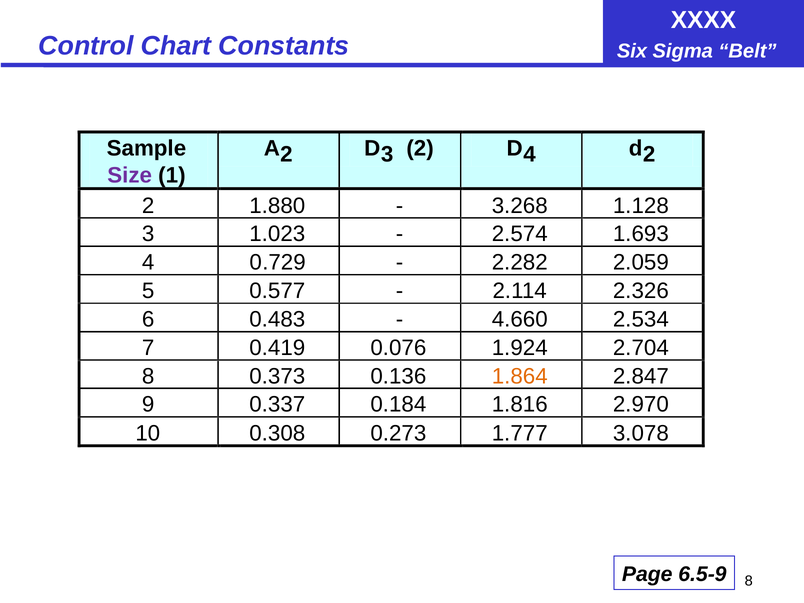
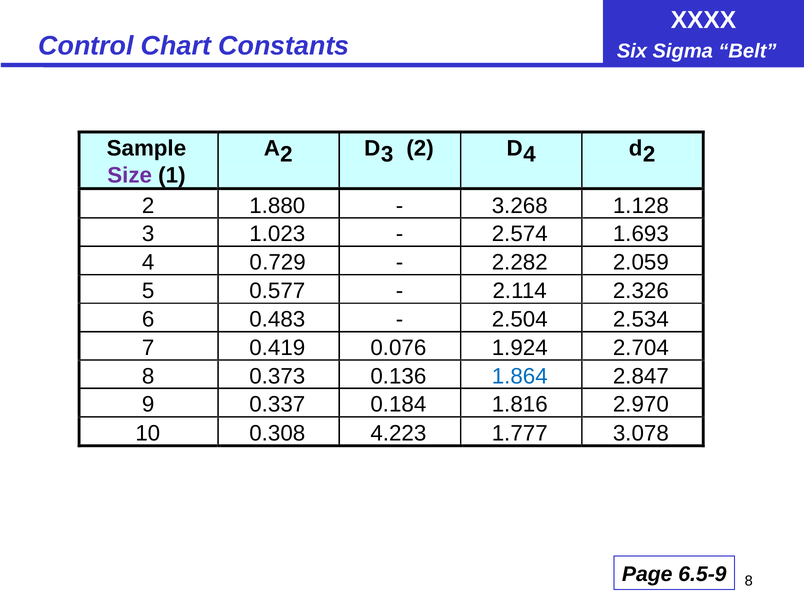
4.660: 4.660 -> 2.504 (520, 320)
1.864 colour: orange -> blue (520, 376)
0.273: 0.273 -> 4.223 (398, 433)
